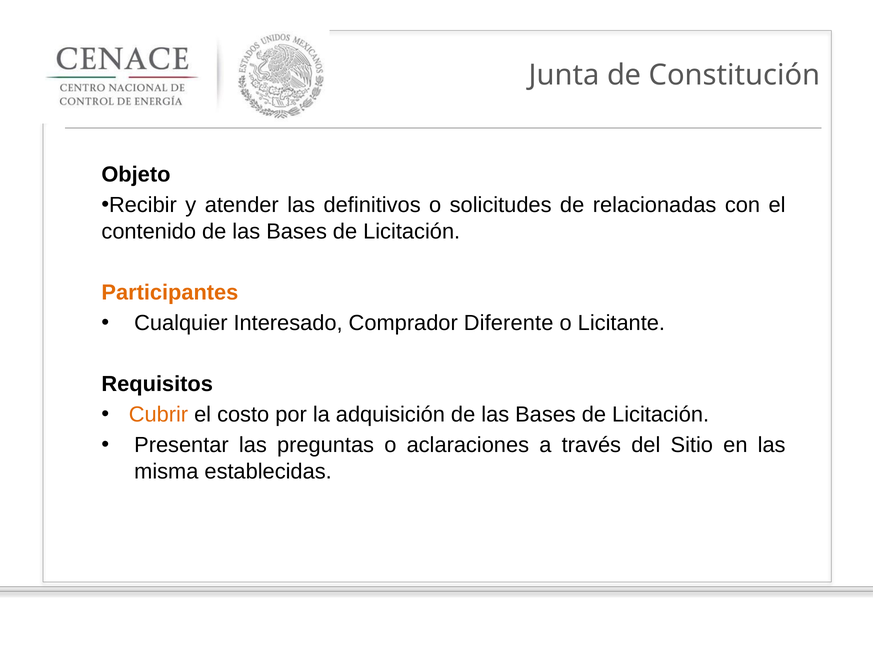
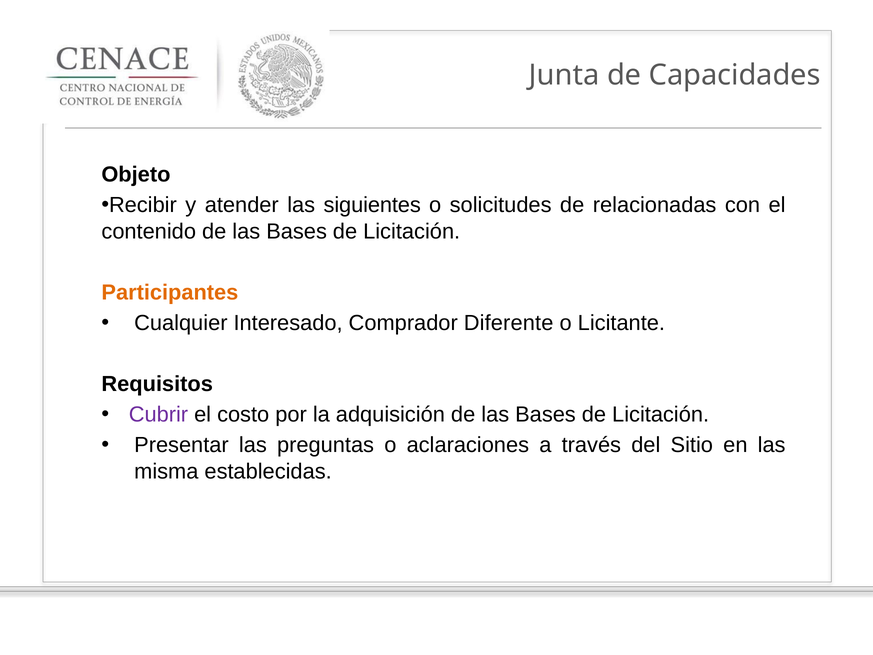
Constitución: Constitución -> Capacidades (735, 75)
definitivos: definitivos -> siguientes (372, 205)
Cubrir colour: orange -> purple (158, 415)
